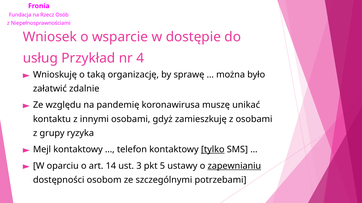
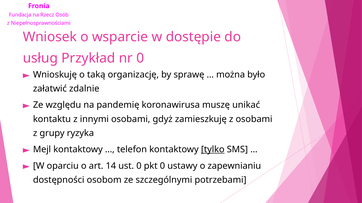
nr 4: 4 -> 0 (140, 58)
ust 3: 3 -> 0 (139, 166)
pkt 5: 5 -> 0 (162, 166)
zapewnianiu underline: present -> none (234, 166)
